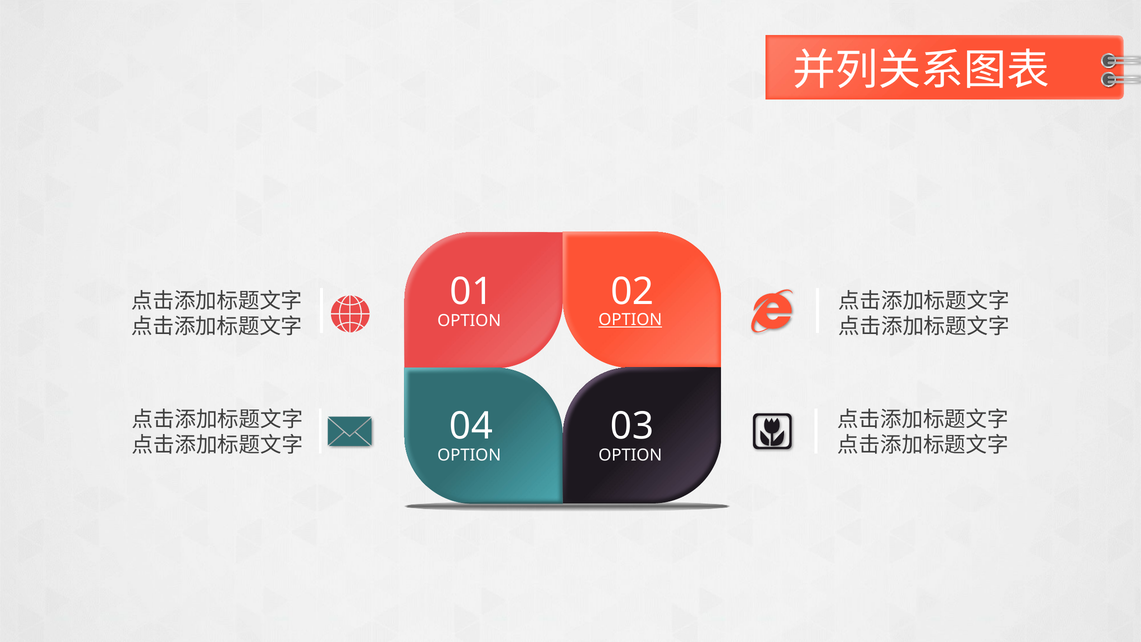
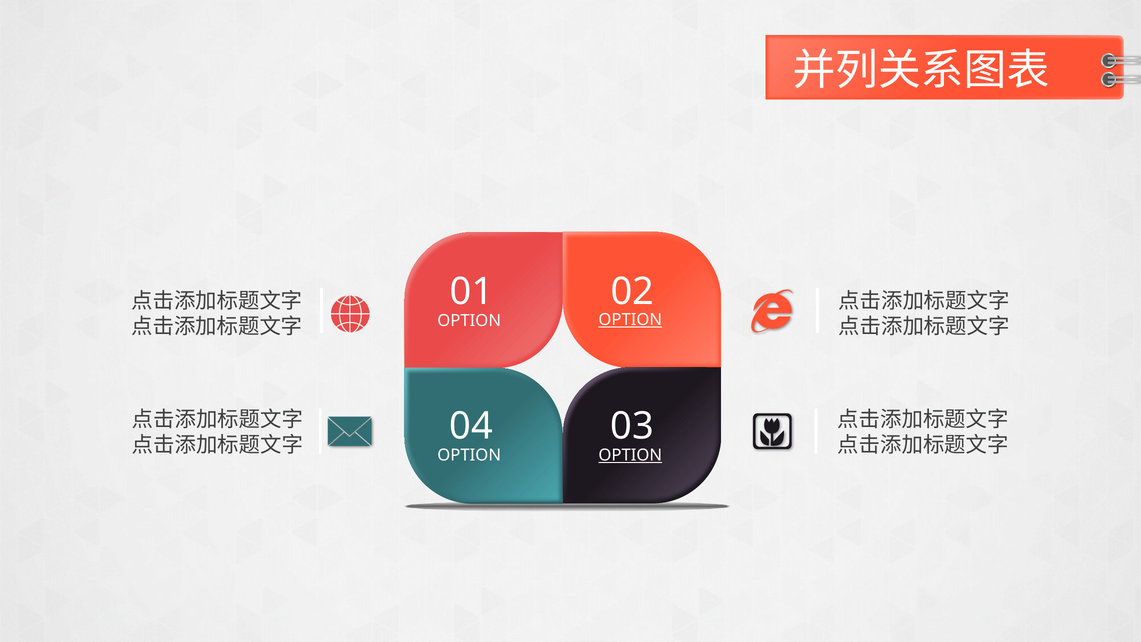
OPTION underline: none -> present (630, 455)
